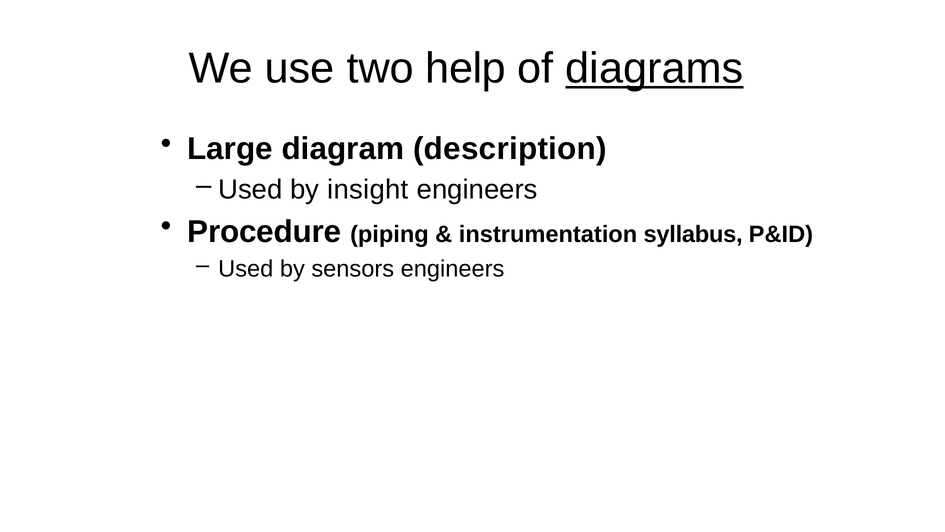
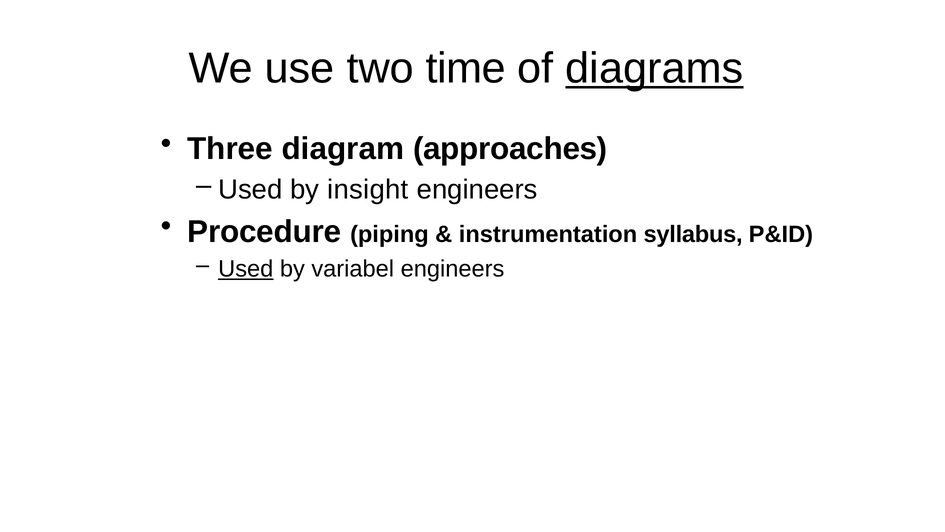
help: help -> time (466, 69)
Large: Large -> Three (230, 149)
description: description -> approaches (510, 149)
Used underline: none -> present (246, 269)
sensors: sensors -> variabel (353, 269)
